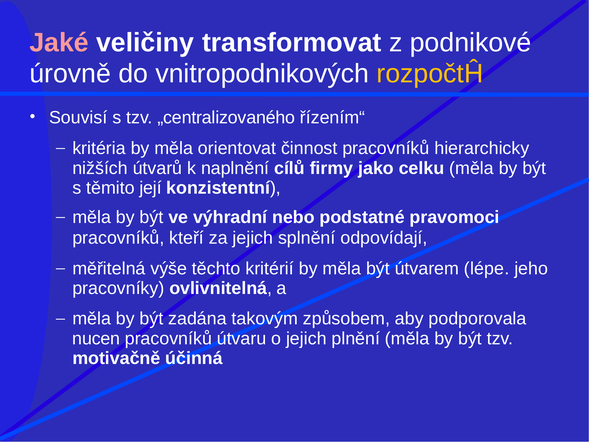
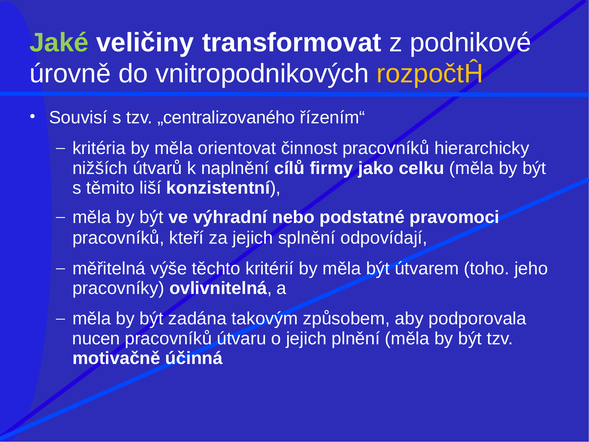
Jaké colour: pink -> light green (59, 43)
její: její -> liší (150, 188)
lépe: lépe -> toho (487, 268)
